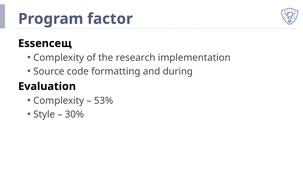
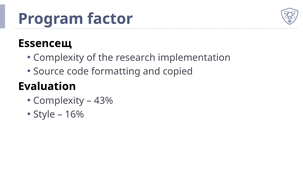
during: during -> copied (178, 72)
53%: 53% -> 43% (104, 101)
30%: 30% -> 16% (74, 115)
